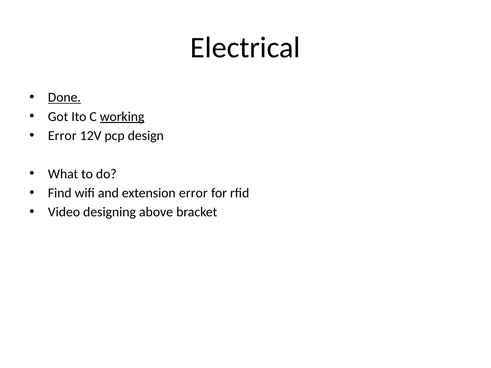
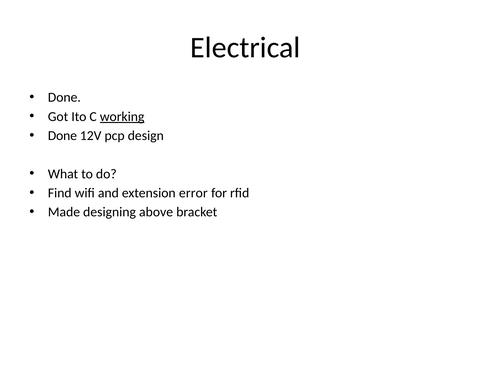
Done underline: present -> none (64, 98)
Error: Error -> Done (62, 136)
Video: Video -> Made (64, 212)
